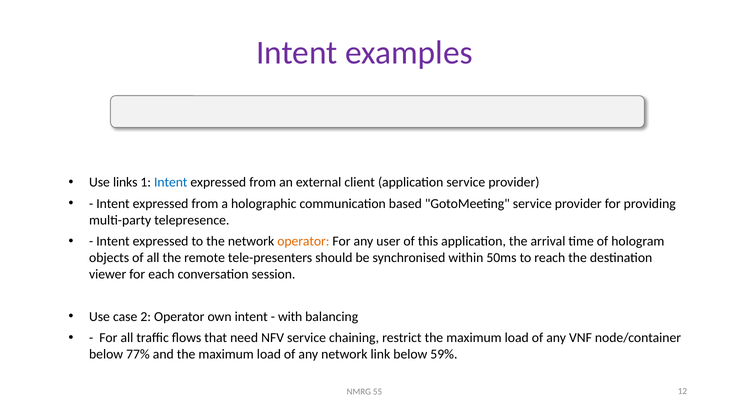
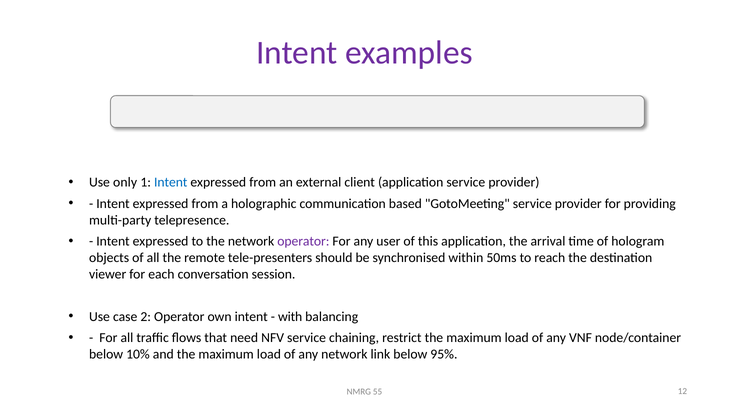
links: links -> only (125, 182)
operator colour: orange -> purple (303, 241)
77%: 77% -> 10% (138, 354)
59%: 59% -> 95% (444, 354)
